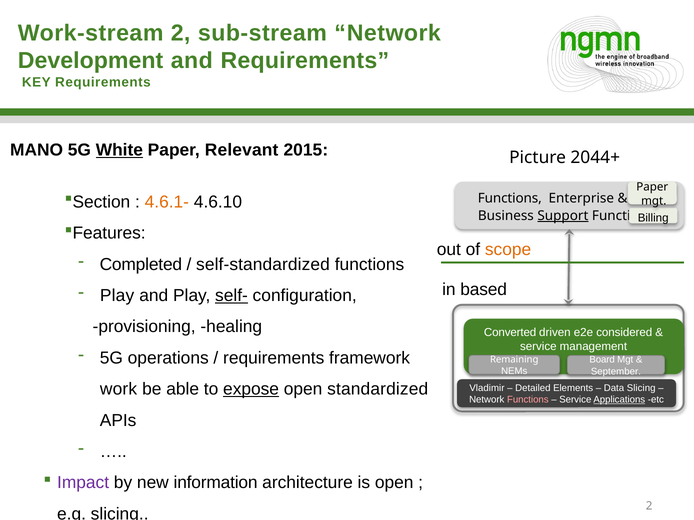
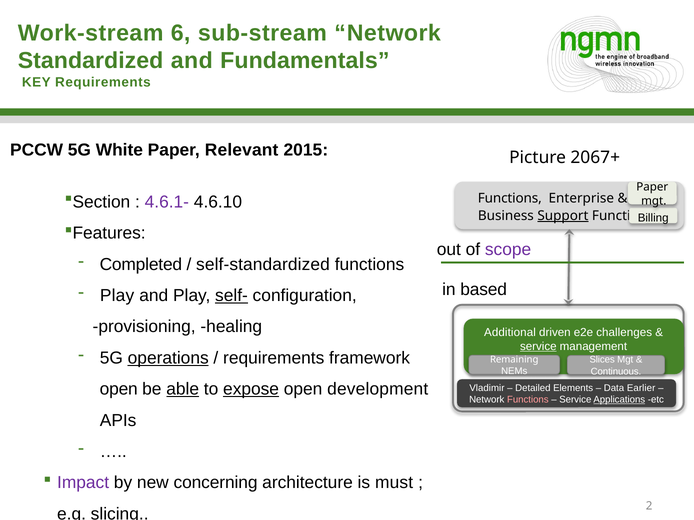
Work-stream 2: 2 -> 6 (181, 33)
Development: Development -> Standardized (91, 61)
and Requirements: Requirements -> Fundamentals (305, 61)
MANO: MANO -> PCCW (37, 150)
White underline: present -> none (119, 150)
2044+: 2044+ -> 2067+ (595, 157)
4.6.1- colour: orange -> purple (167, 202)
scope colour: orange -> purple (508, 250)
Converted: Converted -> Additional (510, 333)
considered: considered -> challenges (624, 333)
service underline: none -> present (538, 347)
operations underline: none -> present (168, 358)
Board: Board -> Slices (602, 360)
September: September -> Continuous (616, 372)
work: work -> open (119, 390)
able underline: none -> present (183, 390)
standardized: standardized -> development (378, 390)
Data Slicing: Slicing -> Earlier (641, 388)
information: information -> concerning (216, 483)
is open: open -> must (394, 483)
